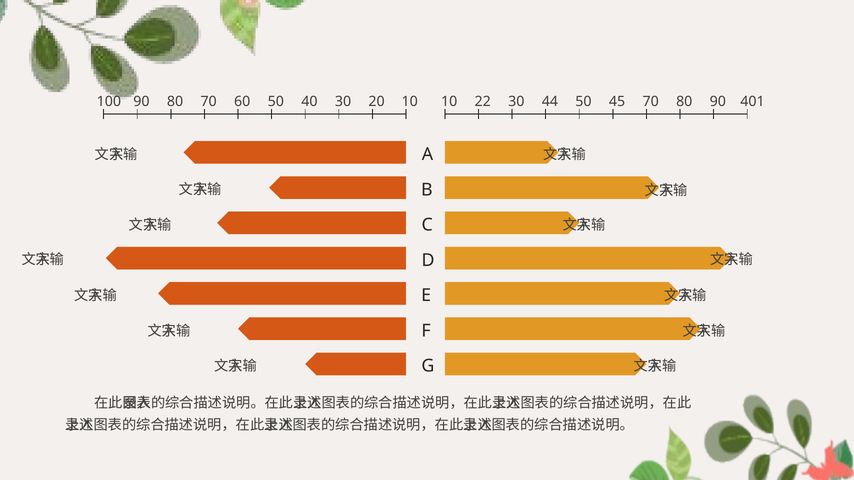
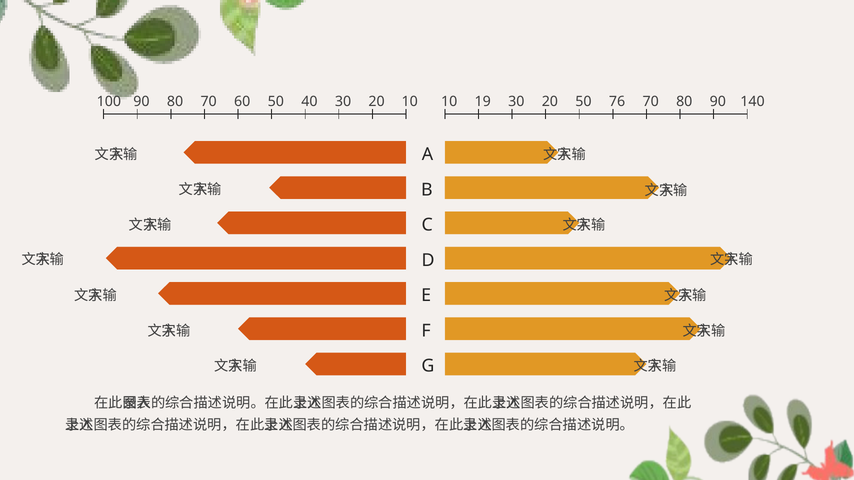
22: 22 -> 19 (483, 102)
30 44: 44 -> 20 (550, 102)
45: 45 -> 76 (617, 102)
401: 401 -> 140 (752, 102)
